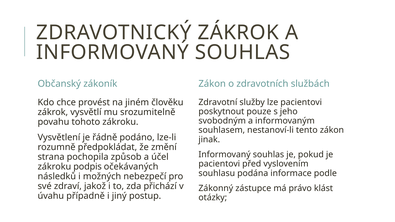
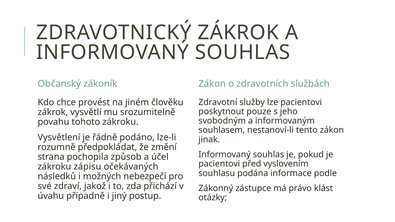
podpis: podpis -> zápisu (87, 167)
